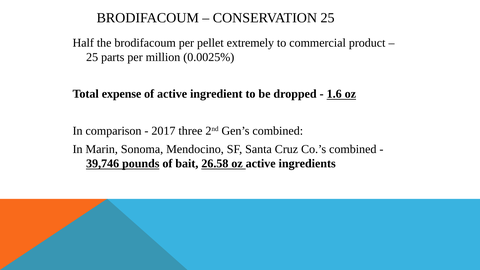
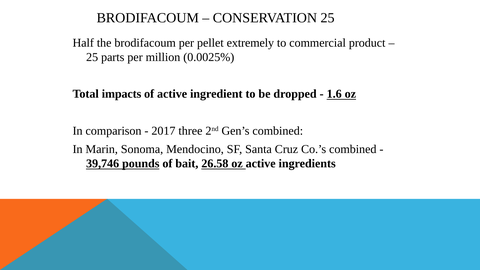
expense: expense -> impacts (122, 94)
